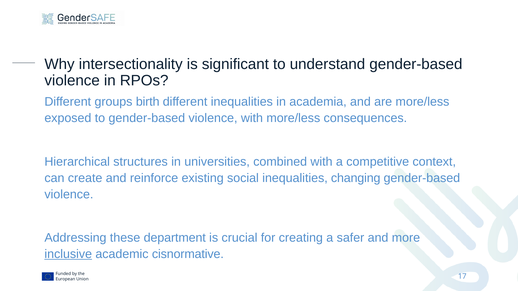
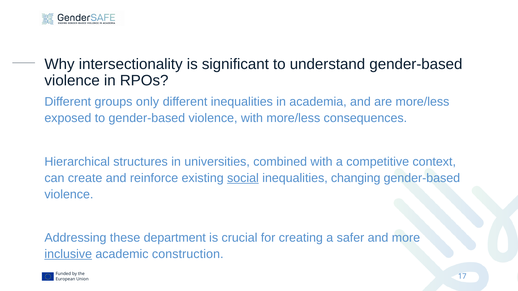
birth: birth -> only (148, 102)
social underline: none -> present (243, 178)
cisnormative: cisnormative -> construction (188, 254)
